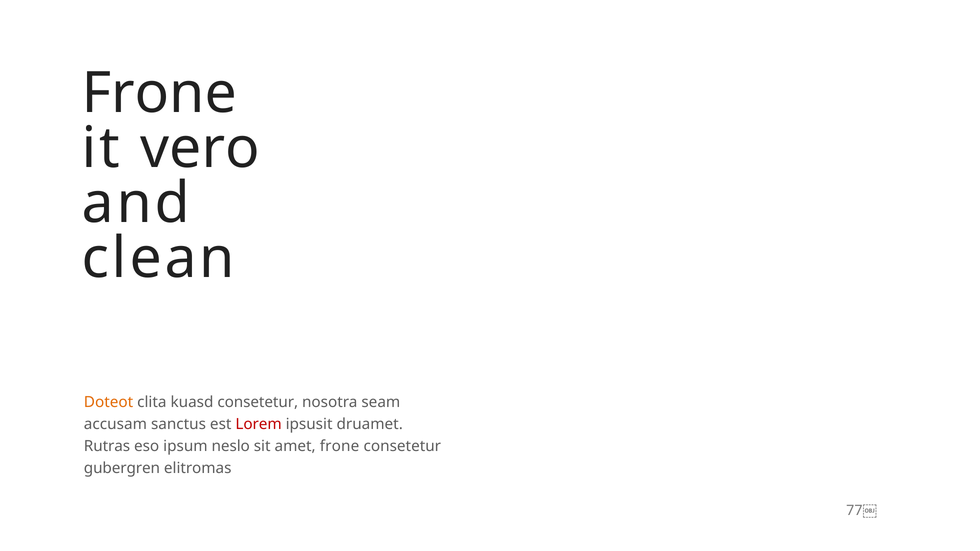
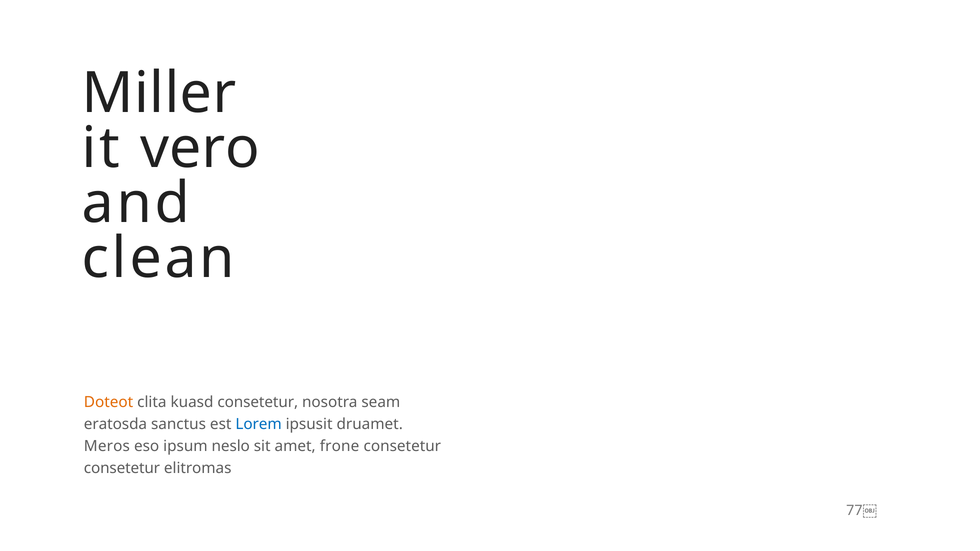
Frone: Frone -> Miller (159, 94)
accusam: accusam -> eratosda (115, 424)
Lorem colour: red -> blue (259, 424)
Rutras: Rutras -> Meros (107, 446)
gubergren: gubergren -> consetetur (122, 468)
